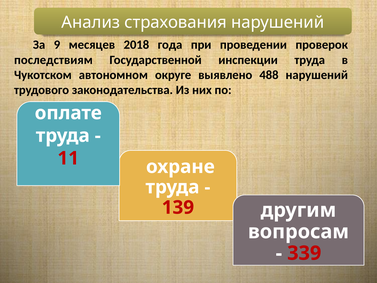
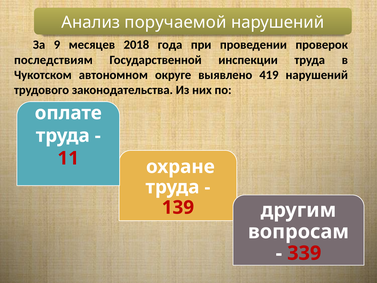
страхования: страхования -> поручаемой (175, 22)
488: 488 -> 419 (269, 75)
